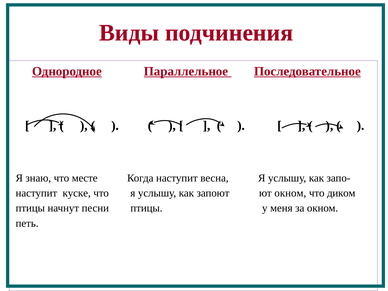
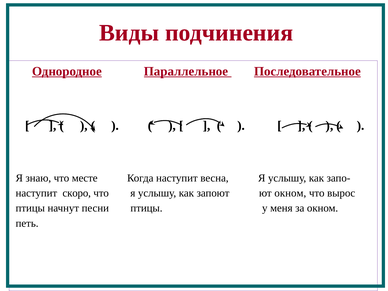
куске: куске -> скоро (77, 193)
диком: диком -> вырос (341, 193)
